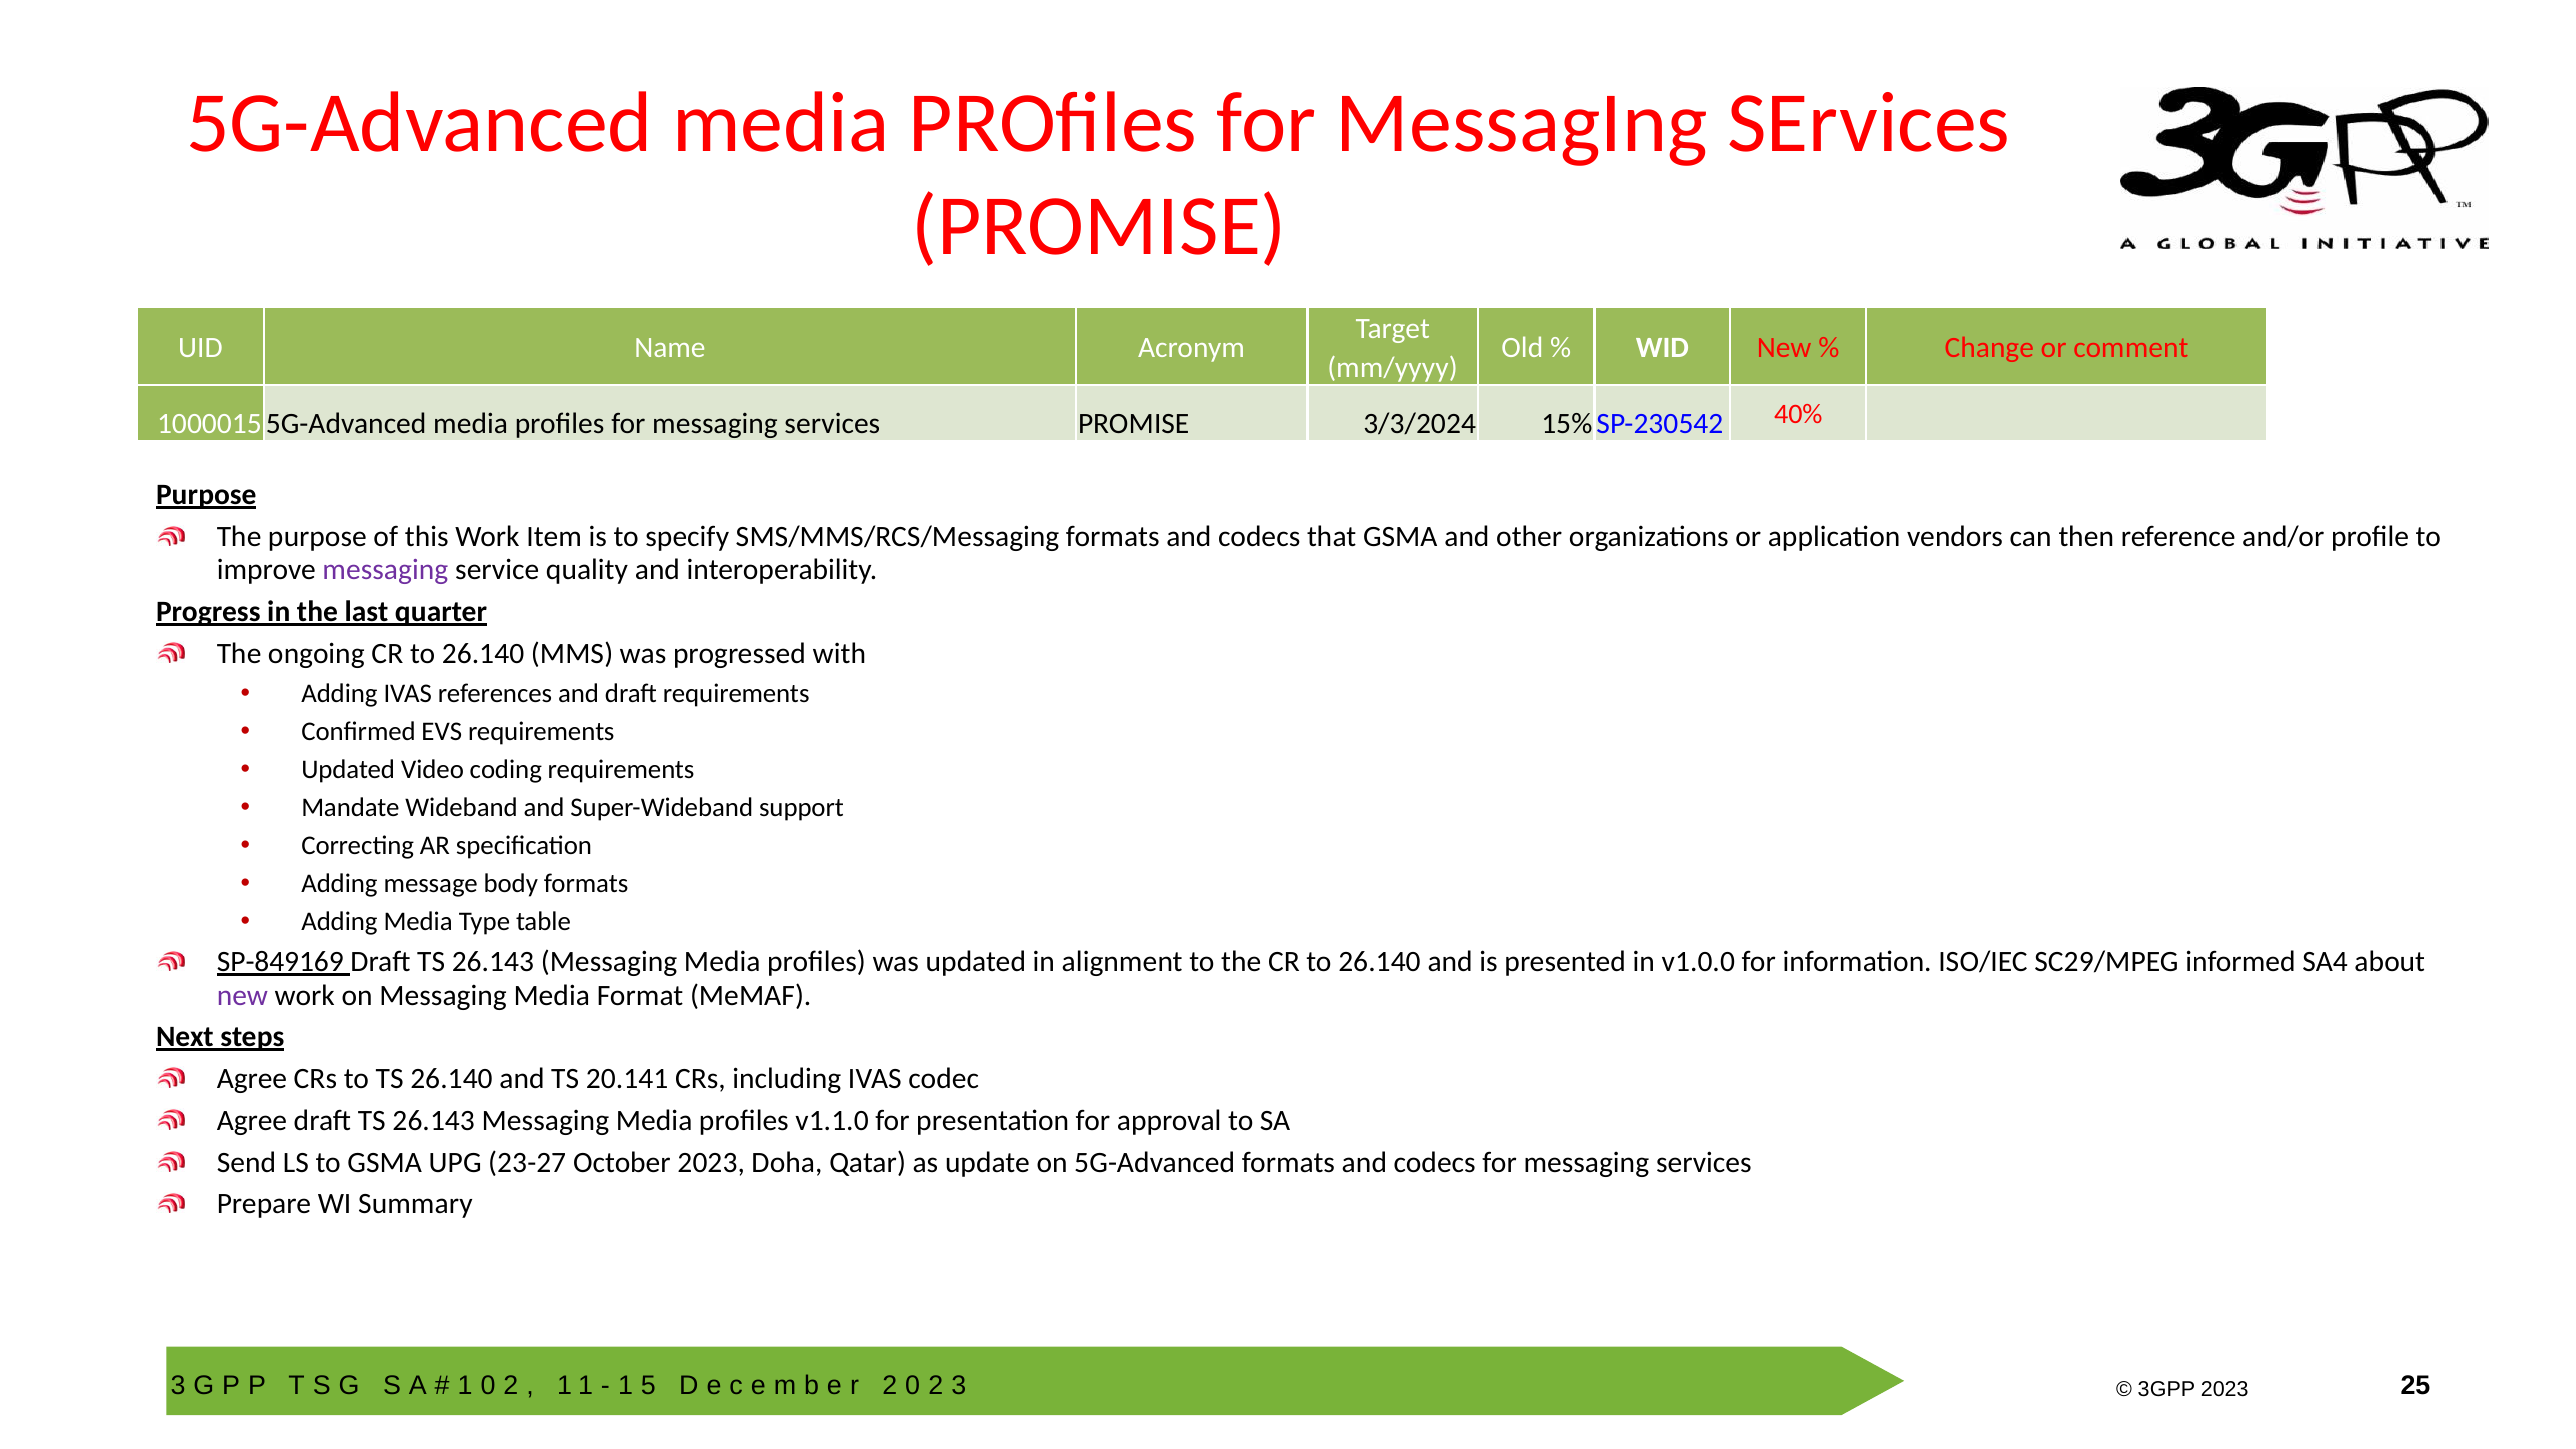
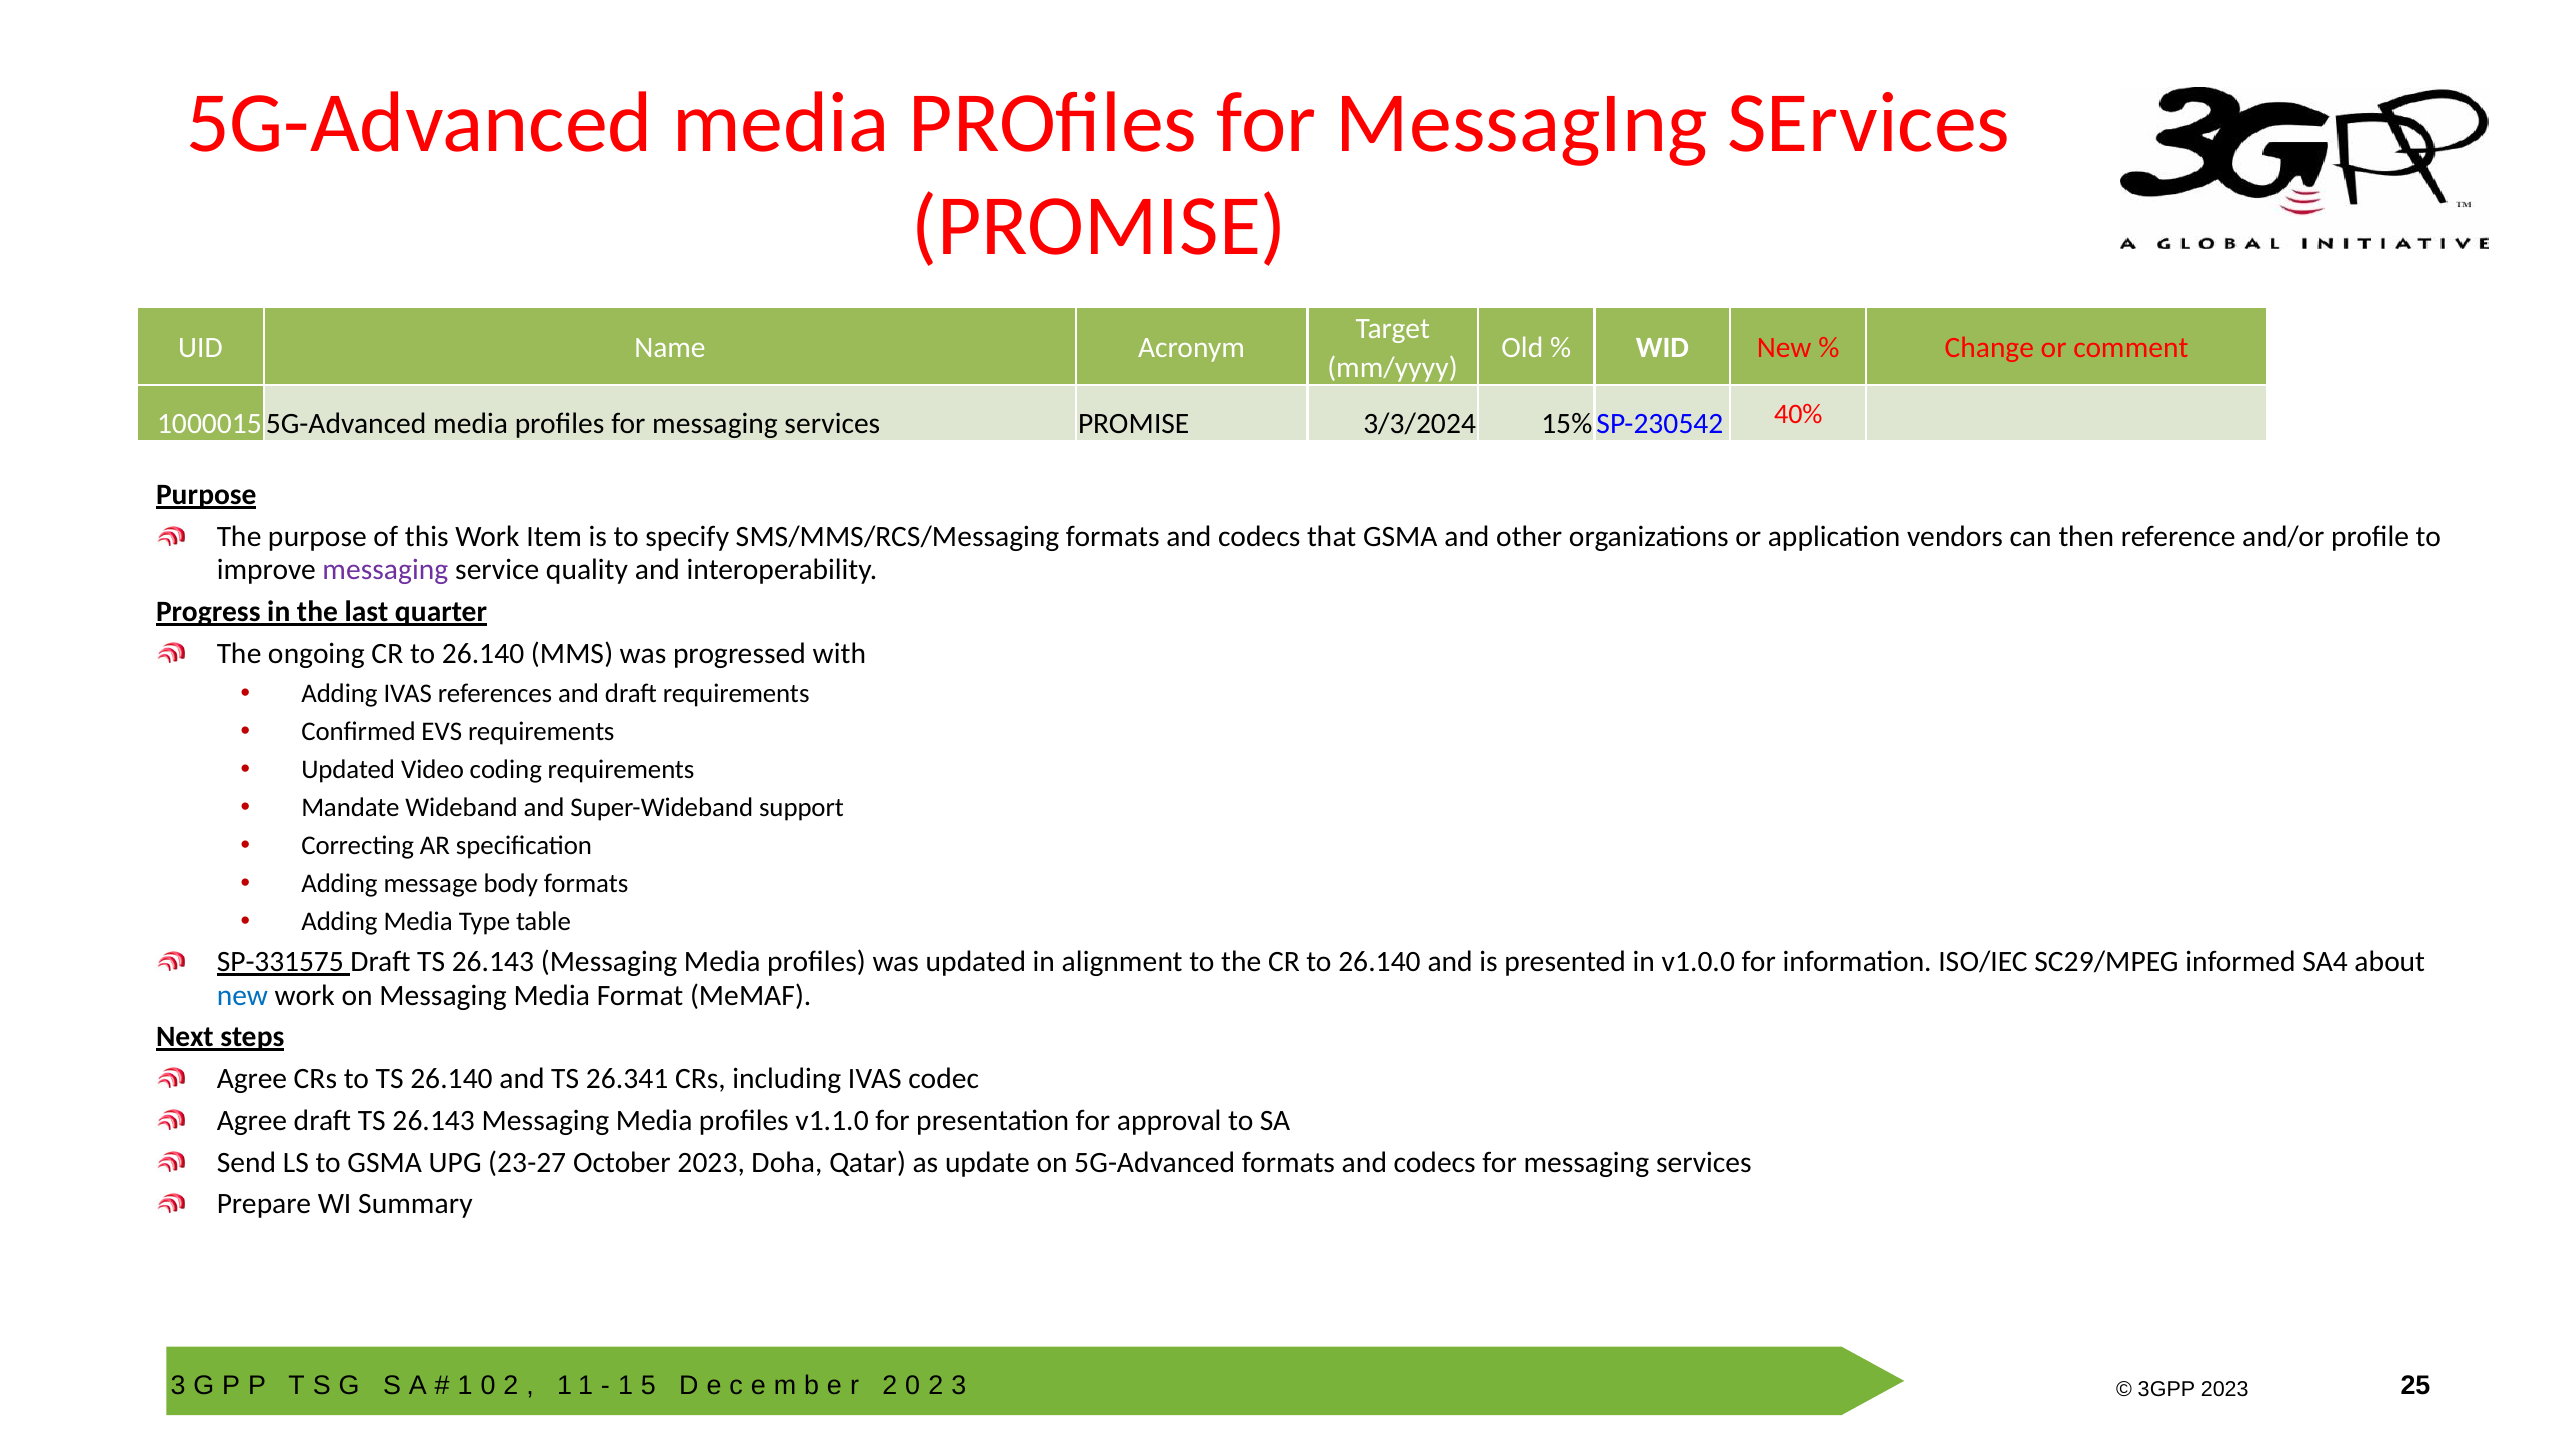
SP-849169: SP-849169 -> SP-331575 (280, 962)
new colour: purple -> blue (242, 995)
20.141: 20.141 -> 26.341 (627, 1079)
